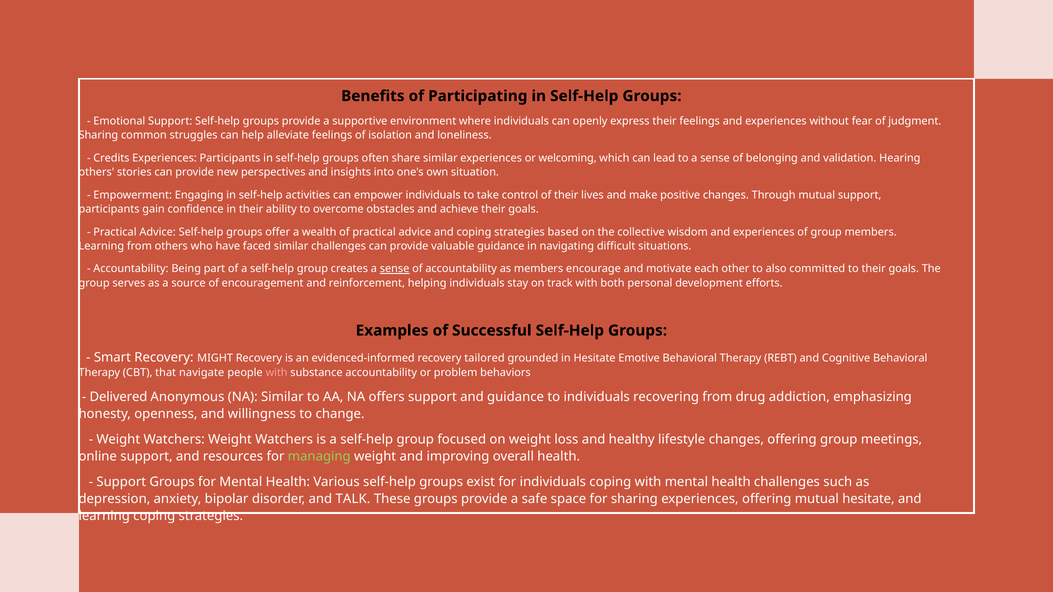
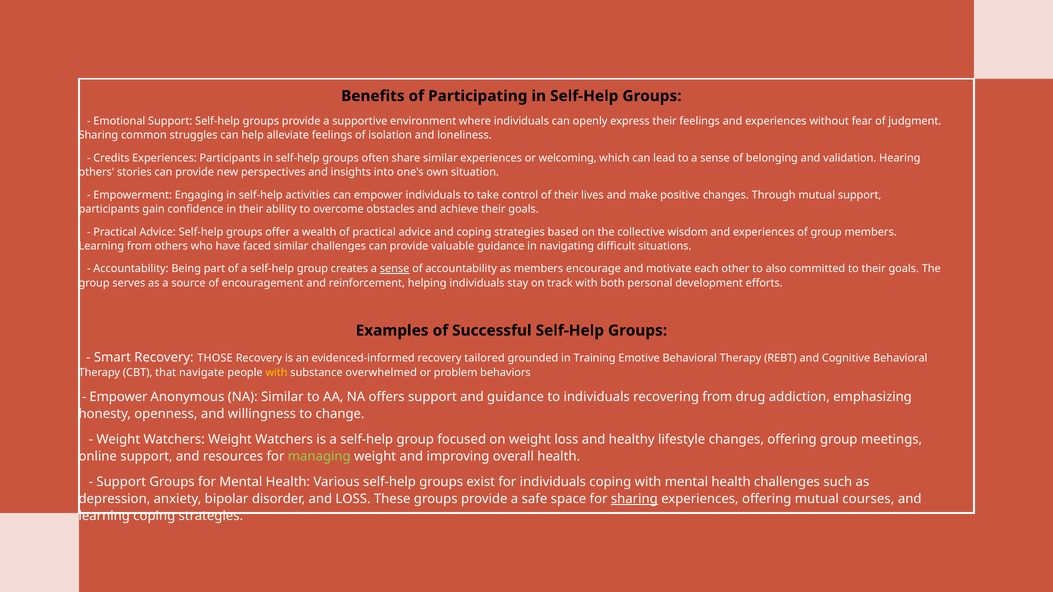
MIGHT: MIGHT -> THOSE (215, 358)
in Hesitate: Hesitate -> Training (595, 358)
with colour: pink -> yellow (277, 373)
substance accountability: accountability -> overwhelmed (381, 373)
Delivered: Delivered -> Empower (118, 397)
and TALK: TALK -> LOSS (353, 499)
sharing underline: none -> present (634, 499)
mutual hesitate: hesitate -> courses (868, 499)
